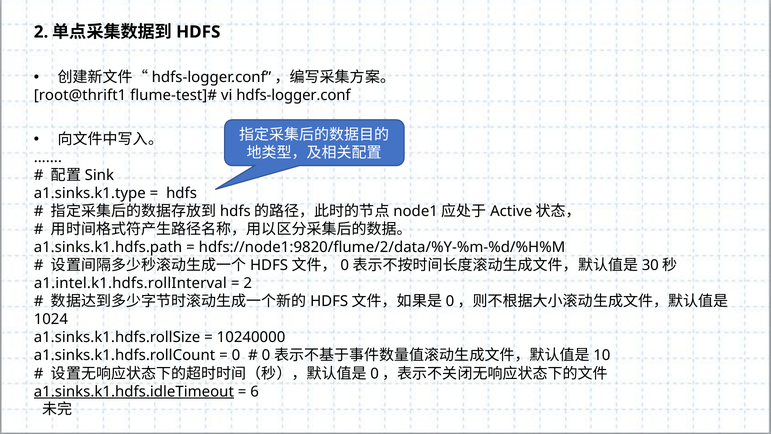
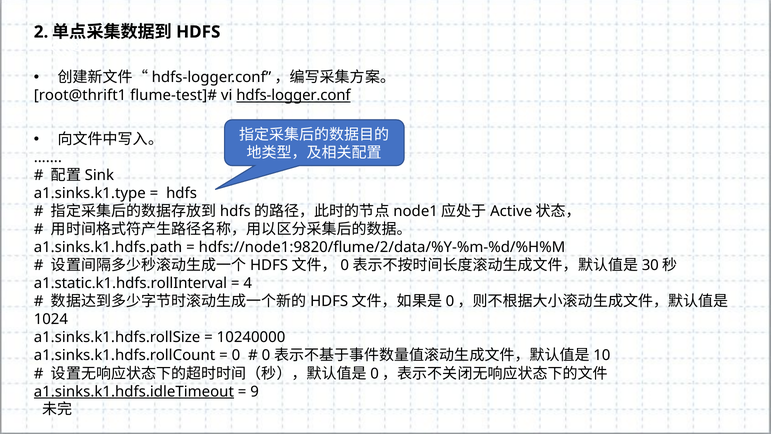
hdfs-logger.conf underline: none -> present (293, 95)
a1.intel.k1.hdfs.rollInterval: a1.intel.k1.hdfs.rollInterval -> a1.static.k1.hdfs.rollInterval (130, 283)
2: 2 -> 4 (248, 283)
6: 6 -> 9 (255, 391)
